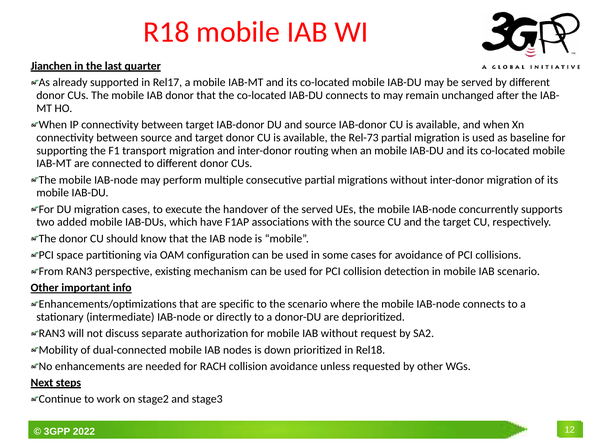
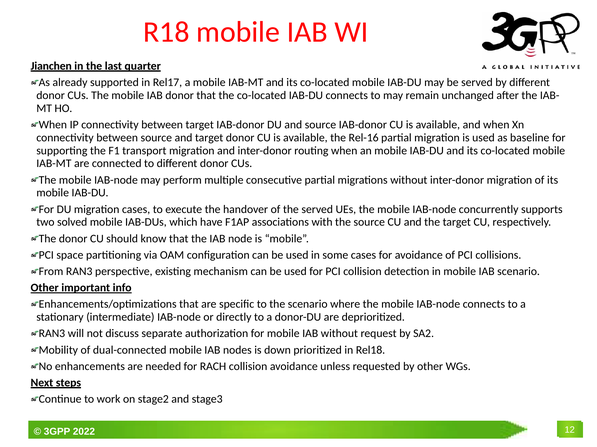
Rel-73: Rel-73 -> Rel-16 (364, 138)
added: added -> solved (72, 222)
